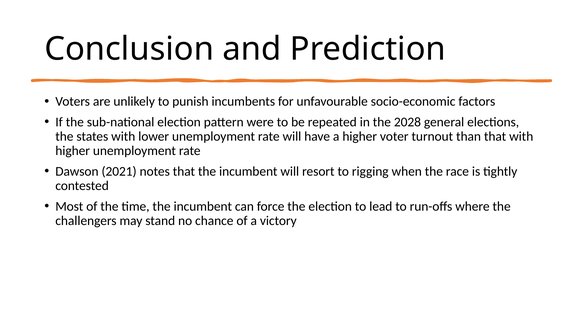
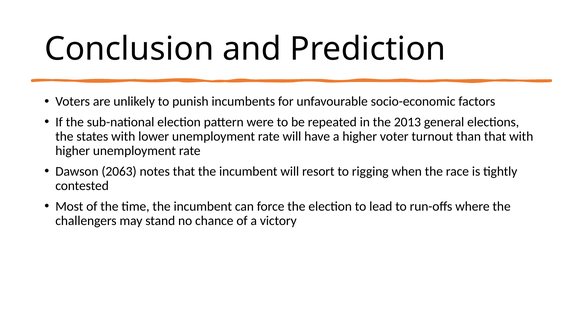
2028: 2028 -> 2013 (407, 122)
2021: 2021 -> 2063 (119, 171)
